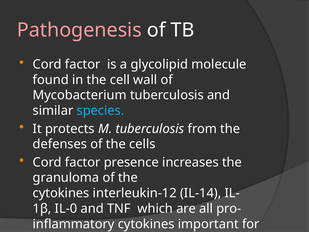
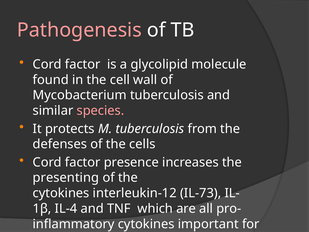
species colour: light blue -> pink (101, 111)
granuloma: granuloma -> presenting (66, 178)
IL-14: IL-14 -> IL-73 (201, 193)
IL-0: IL-0 -> IL-4 (66, 208)
